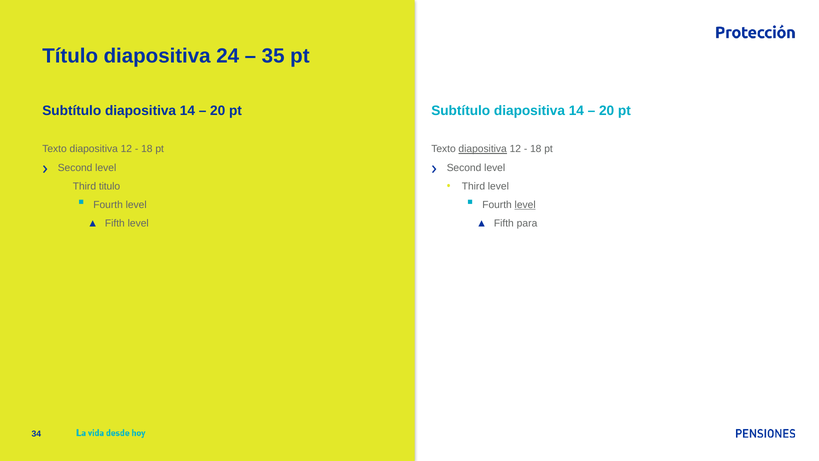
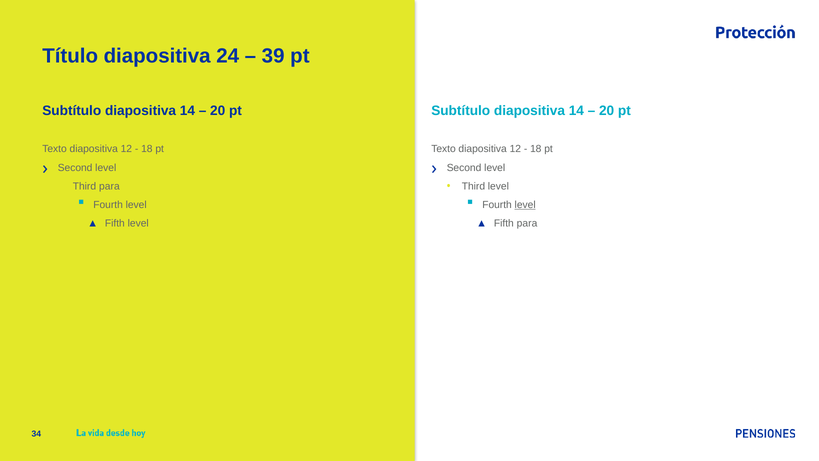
35: 35 -> 39 (273, 56)
diapositiva underline: present -> none (483, 149)
Third titulo: titulo -> para (109, 186)
